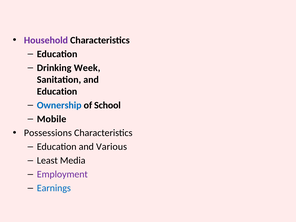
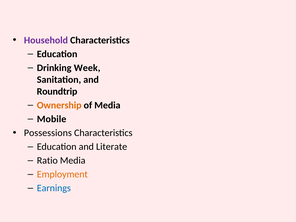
Education: Education -> Roundtrip (57, 91)
Ownership colour: blue -> orange (59, 105)
of School: School -> Media (107, 105)
Various: Various -> Literate (112, 147)
Least: Least -> Ratio (47, 161)
Employment colour: purple -> orange (62, 174)
